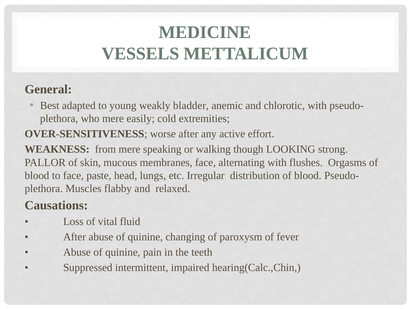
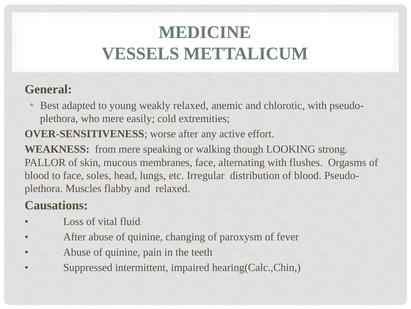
weakly bladder: bladder -> relaxed (191, 105)
paste: paste -> soles (99, 175)
